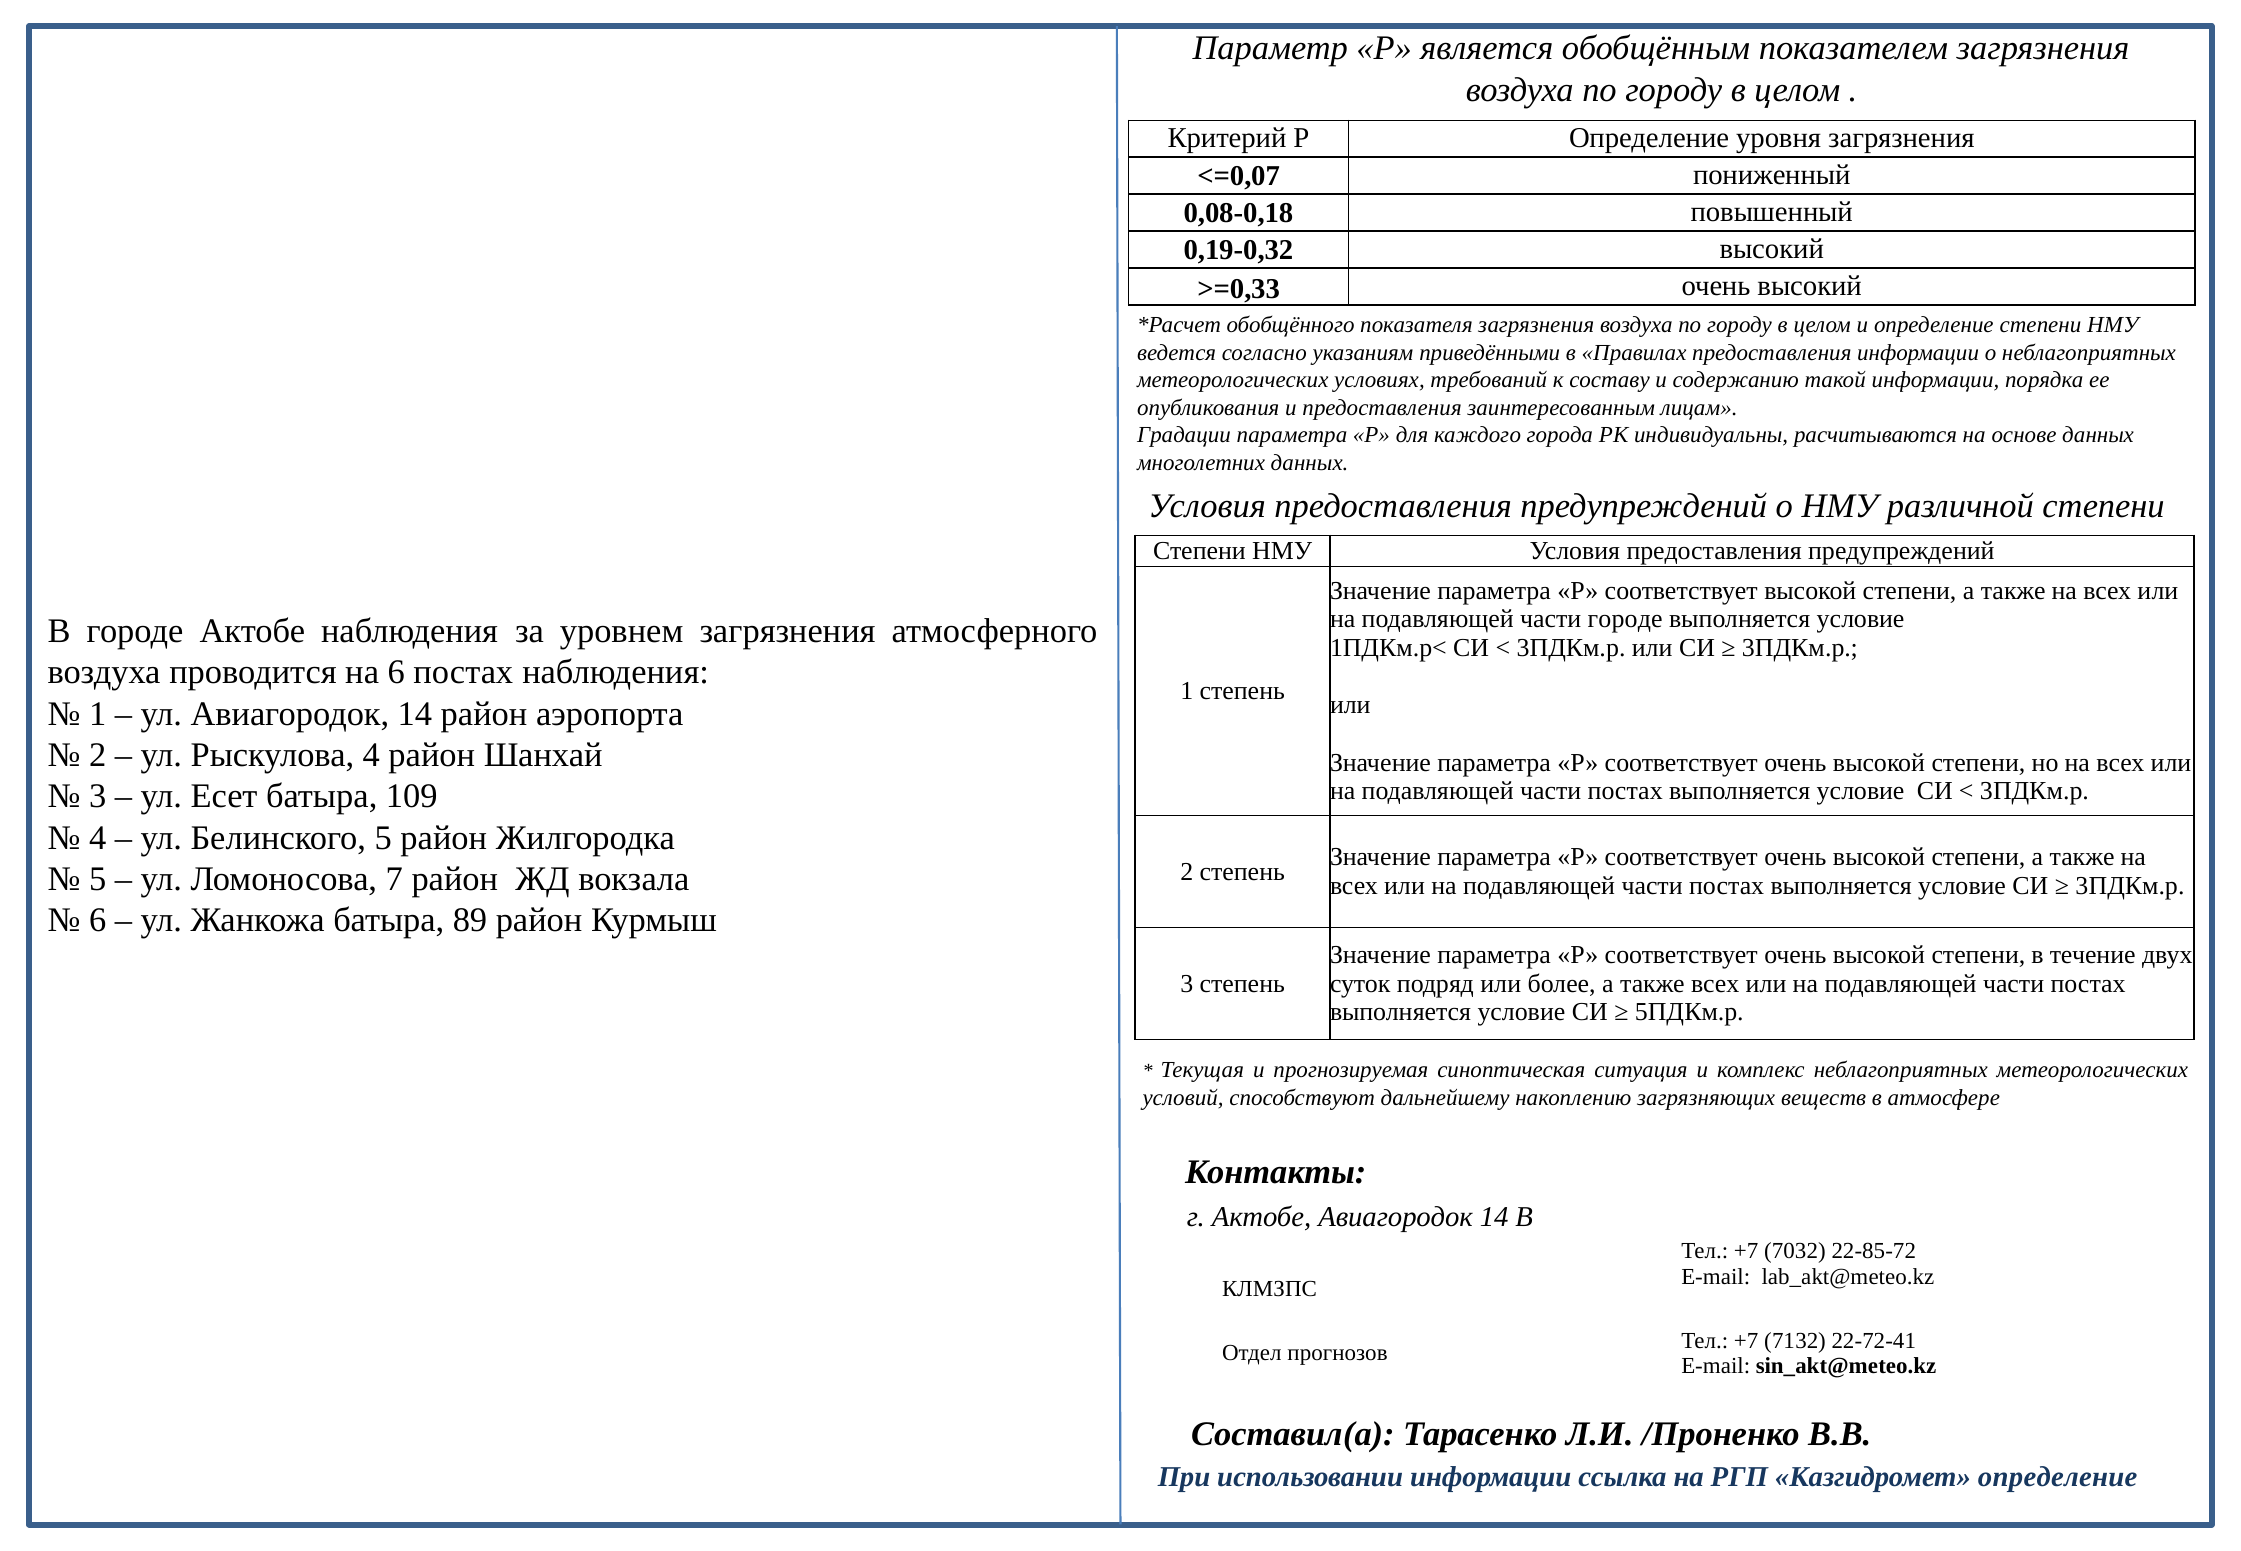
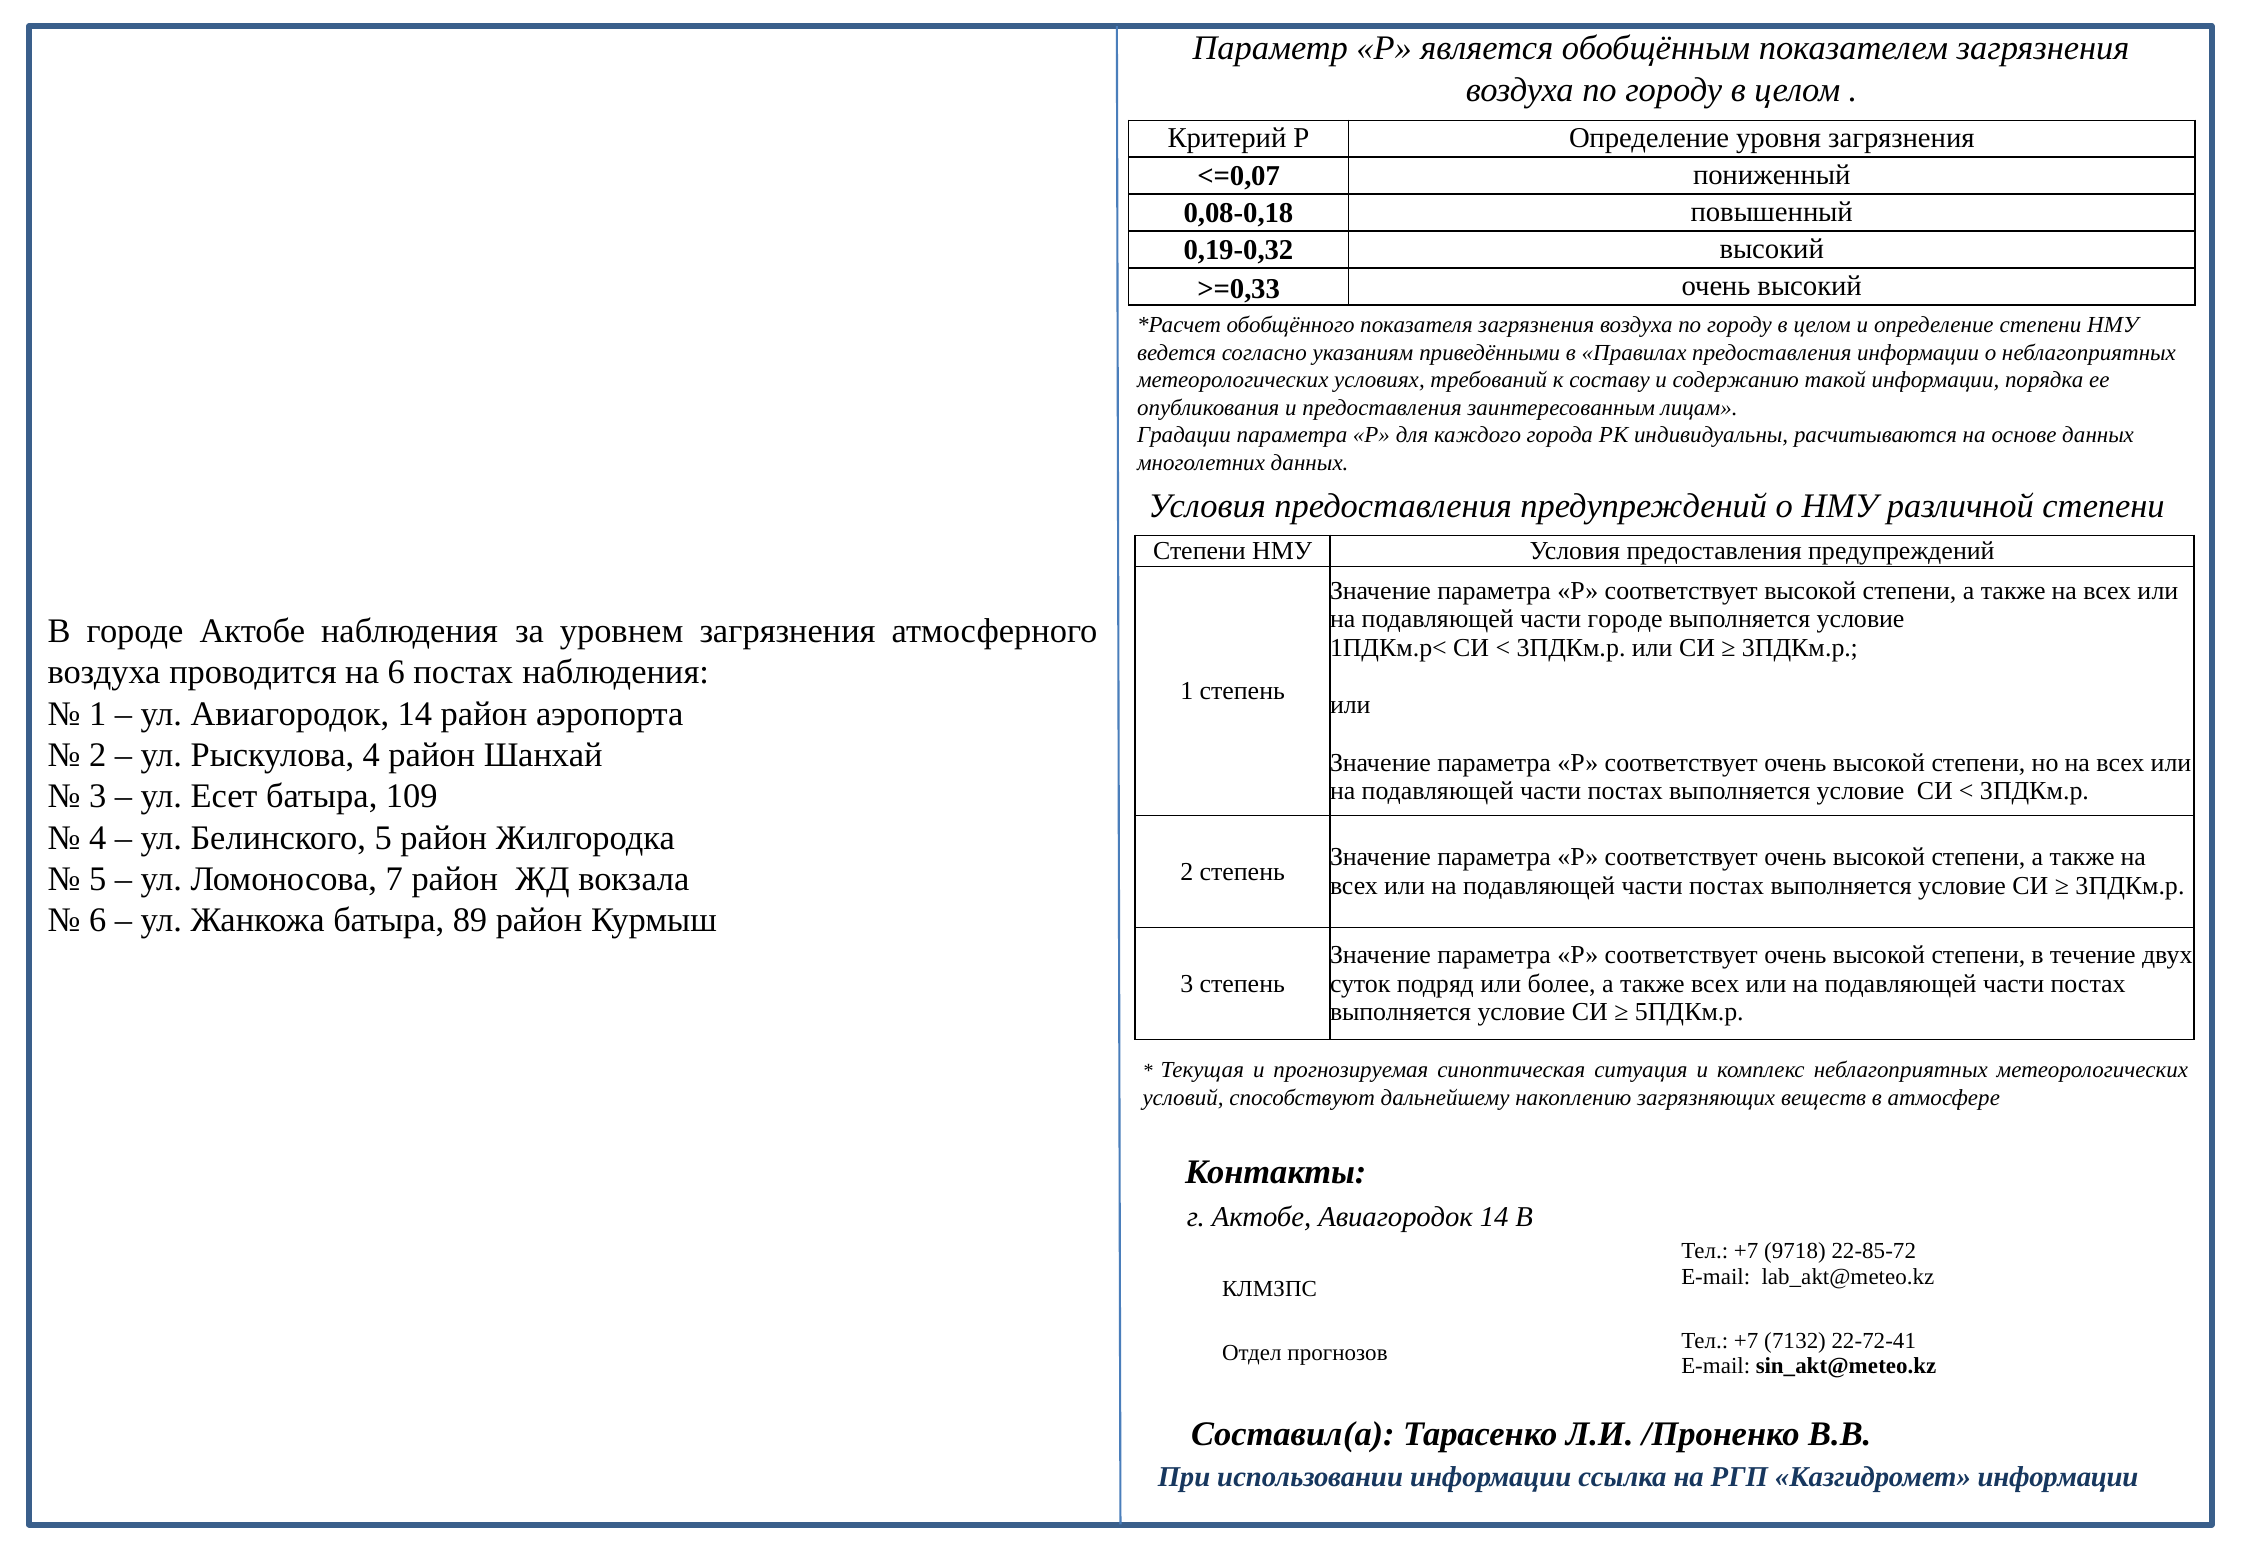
7032: 7032 -> 9718 (1795, 1251)
Казгидромет определение: определение -> информации (2058, 1477)
